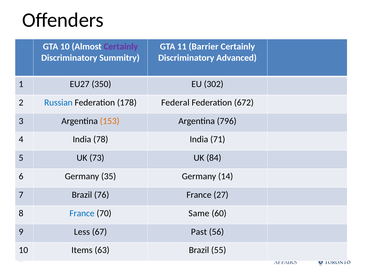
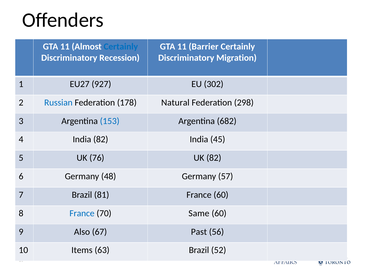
10: 10 -> 11 (65, 47)
Certainly colour: purple -> blue (121, 47)
Summitry: Summitry -> Recession (119, 58)
Advanced: Advanced -> Migration (236, 58)
350: 350 -> 927 (101, 84)
Federal: Federal -> Natural (175, 102)
672: 672 -> 298 (244, 102)
153 colour: orange -> blue (110, 121)
796: 796 -> 682 (227, 121)
India 78: 78 -> 82 (101, 139)
71: 71 -> 45 (218, 139)
73: 73 -> 76 (97, 158)
UK 84: 84 -> 82 (214, 158)
35: 35 -> 48 (109, 176)
14: 14 -> 57 (226, 176)
76: 76 -> 81 (102, 195)
France 27: 27 -> 60 (221, 195)
Less: Less -> Also (82, 232)
55: 55 -> 52 (219, 250)
